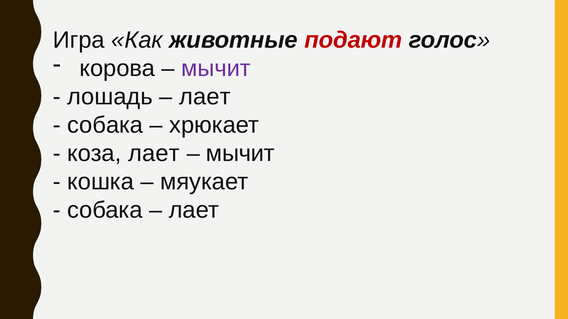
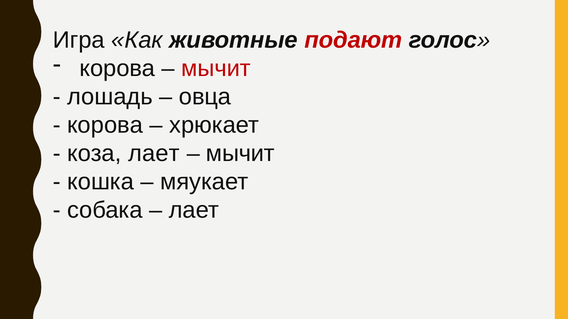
мычит colour: purple -> red (216, 68)
лает: лает -> овца (205, 97)
собака: собака -> корова (105, 125)
